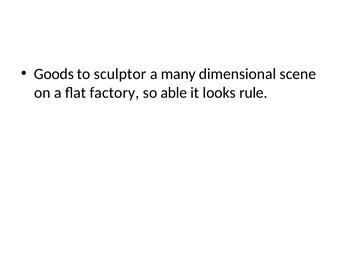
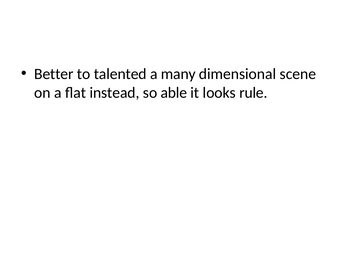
Goods: Goods -> Better (54, 74)
sculptor: sculptor -> talented (120, 74)
factory: factory -> instead (114, 92)
